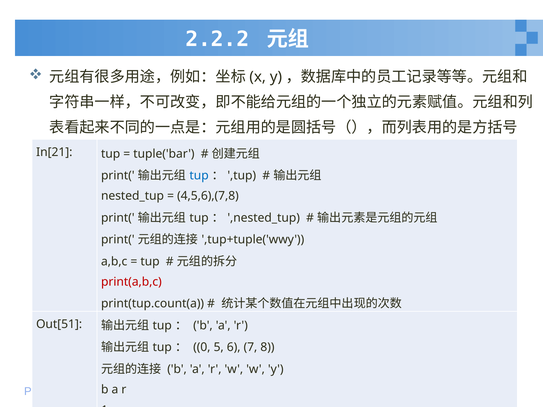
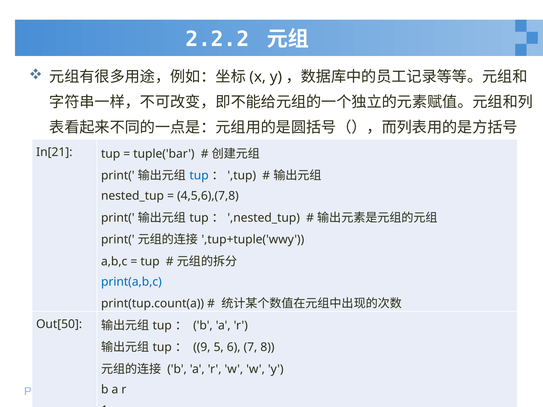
print(a,b,c colour: red -> blue (131, 282)
Out[51: Out[51 -> Out[50 (59, 324)
0: 0 -> 9 (202, 348)
